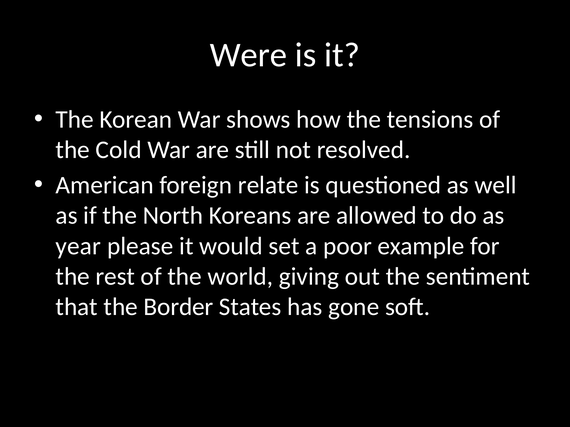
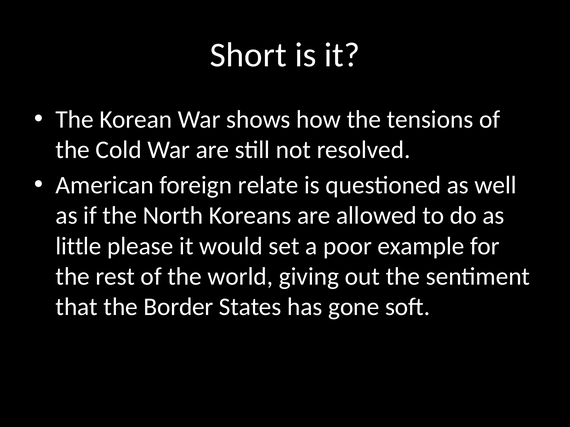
Were: Were -> Short (248, 55)
year: year -> little (79, 246)
